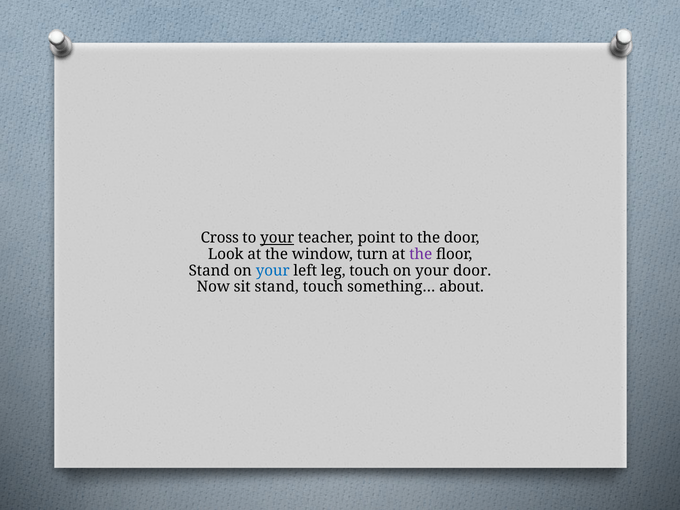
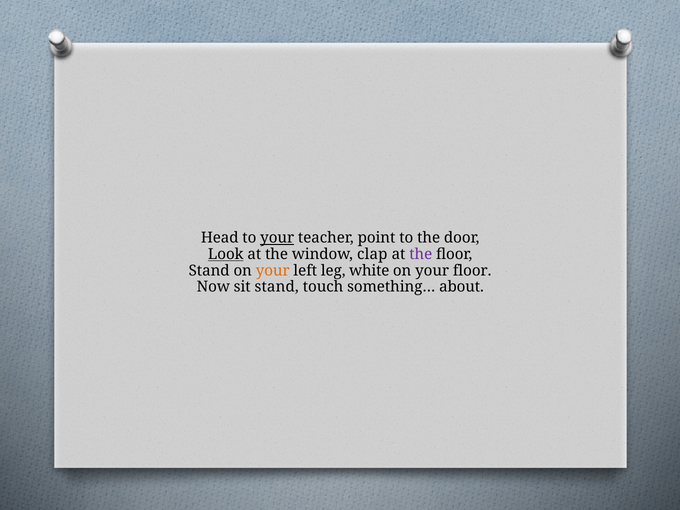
Cross: Cross -> Head (220, 238)
Look underline: none -> present (226, 254)
turn: turn -> clap (372, 254)
your colour: blue -> orange (273, 271)
leg touch: touch -> white (369, 271)
your door: door -> floor (472, 271)
